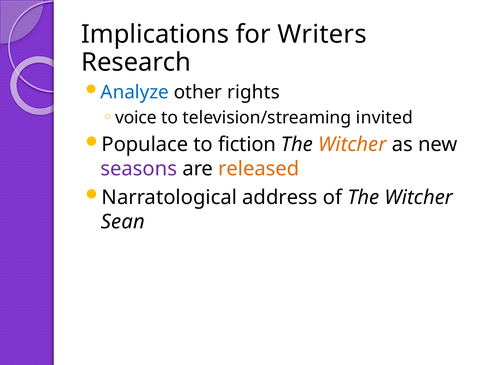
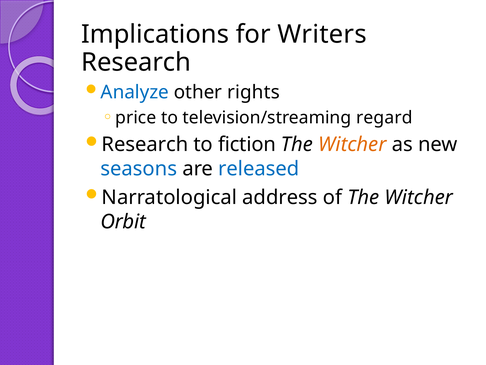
voice: voice -> price (136, 117)
invited: invited -> regard (384, 117)
Populace: Populace -> Research (145, 144)
seasons colour: purple -> blue (139, 169)
released colour: orange -> blue (259, 169)
Sean: Sean -> Orbit (123, 221)
